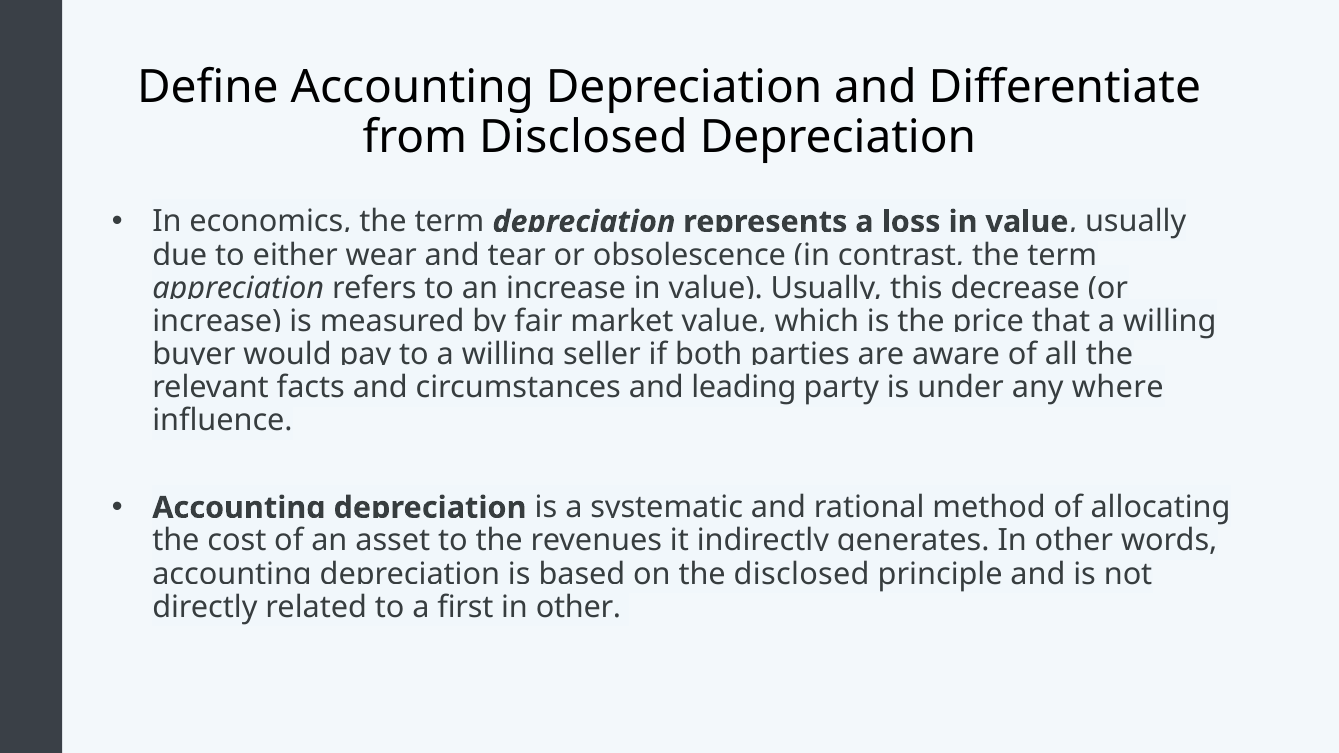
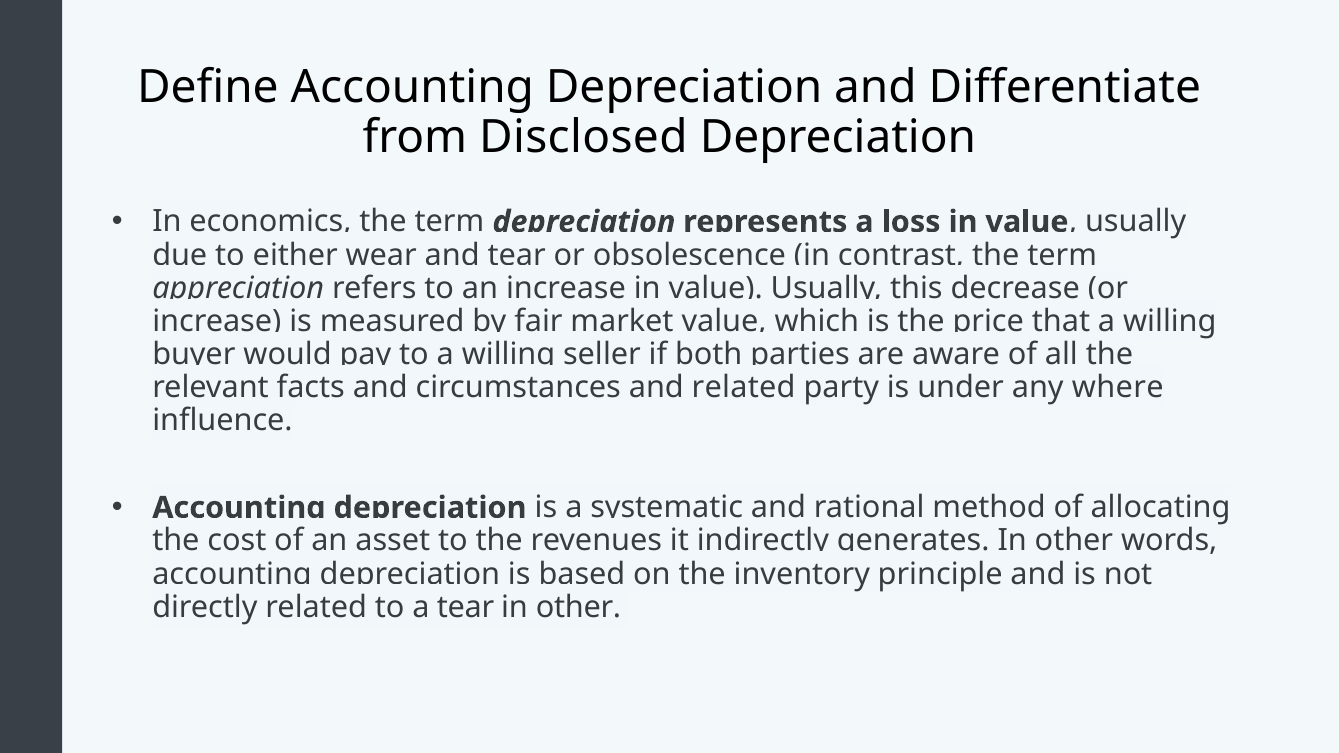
and leading: leading -> related (744, 388)
the disclosed: disclosed -> inventory (802, 574)
a first: first -> tear (466, 607)
